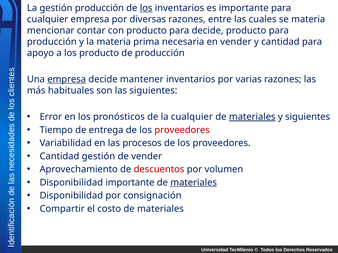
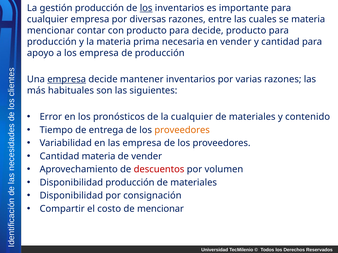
los producto: producto -> empresa (99, 53)
materiales underline: present -> none (252, 117)
y siguientes: siguientes -> contenido (308, 117)
proveedores colour: red -> orange (182, 130)
las procesos: procesos -> empresa (142, 143)
Cantidad gestión: gestión -> materia (99, 157)
Disponibilidad importante: importante -> producción (130, 183)
materiales underline: present -> none (194, 183)
costo de materiales: materiales -> mencionar (160, 209)
